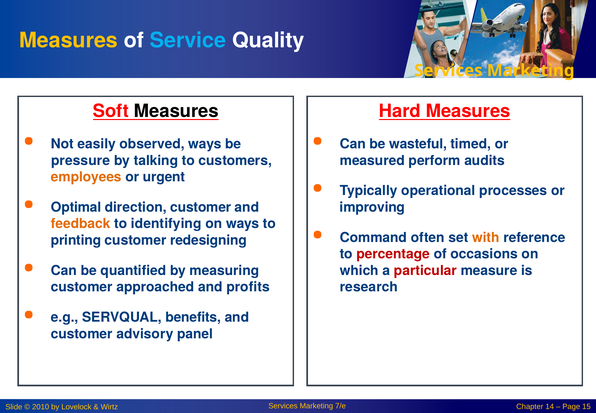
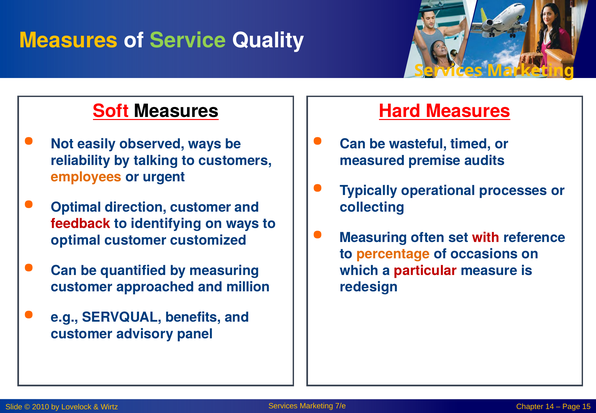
Service colour: light blue -> light green (188, 40)
pressure: pressure -> reliability (81, 160)
perform: perform -> premise (435, 160)
improving: improving -> collecting (372, 207)
feedback colour: orange -> red (81, 224)
Command: Command -> Measuring (373, 237)
with colour: orange -> red (486, 237)
printing: printing -> optimal (76, 240)
redesigning: redesigning -> customized (208, 240)
percentage colour: red -> orange (393, 254)
profits: profits -> million (248, 287)
research: research -> redesign (369, 287)
